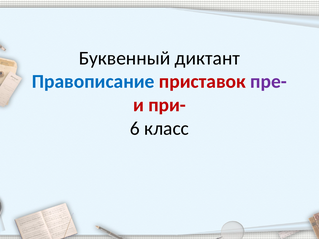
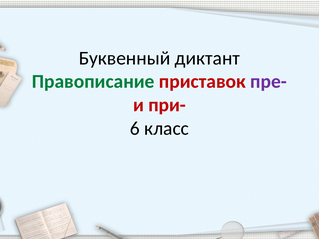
Правописание colour: blue -> green (93, 82)
